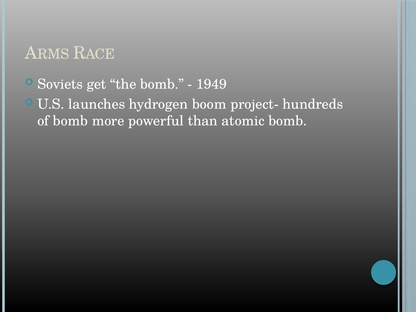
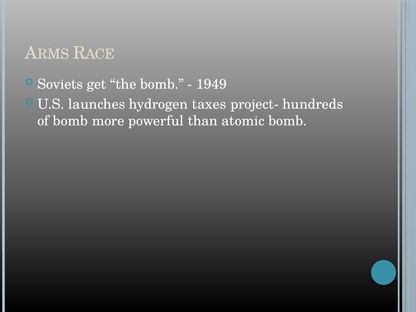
boom: boom -> taxes (209, 104)
